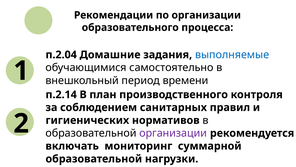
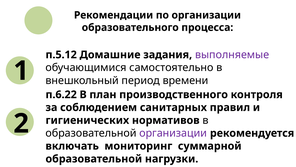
п.2.04: п.2.04 -> п.5.12 (61, 55)
выполняемые colour: blue -> purple (232, 55)
п.2.14: п.2.14 -> п.6.22 (61, 94)
